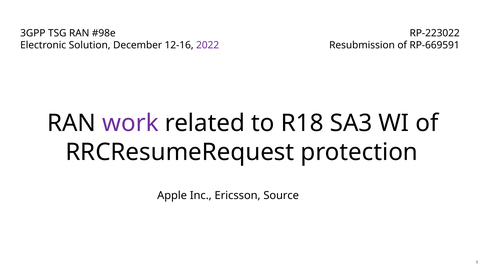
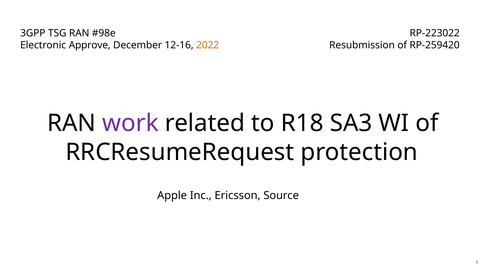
Solution: Solution -> Approve (90, 45)
2022 colour: purple -> orange (208, 45)
RP-669591: RP-669591 -> RP-259420 (435, 45)
